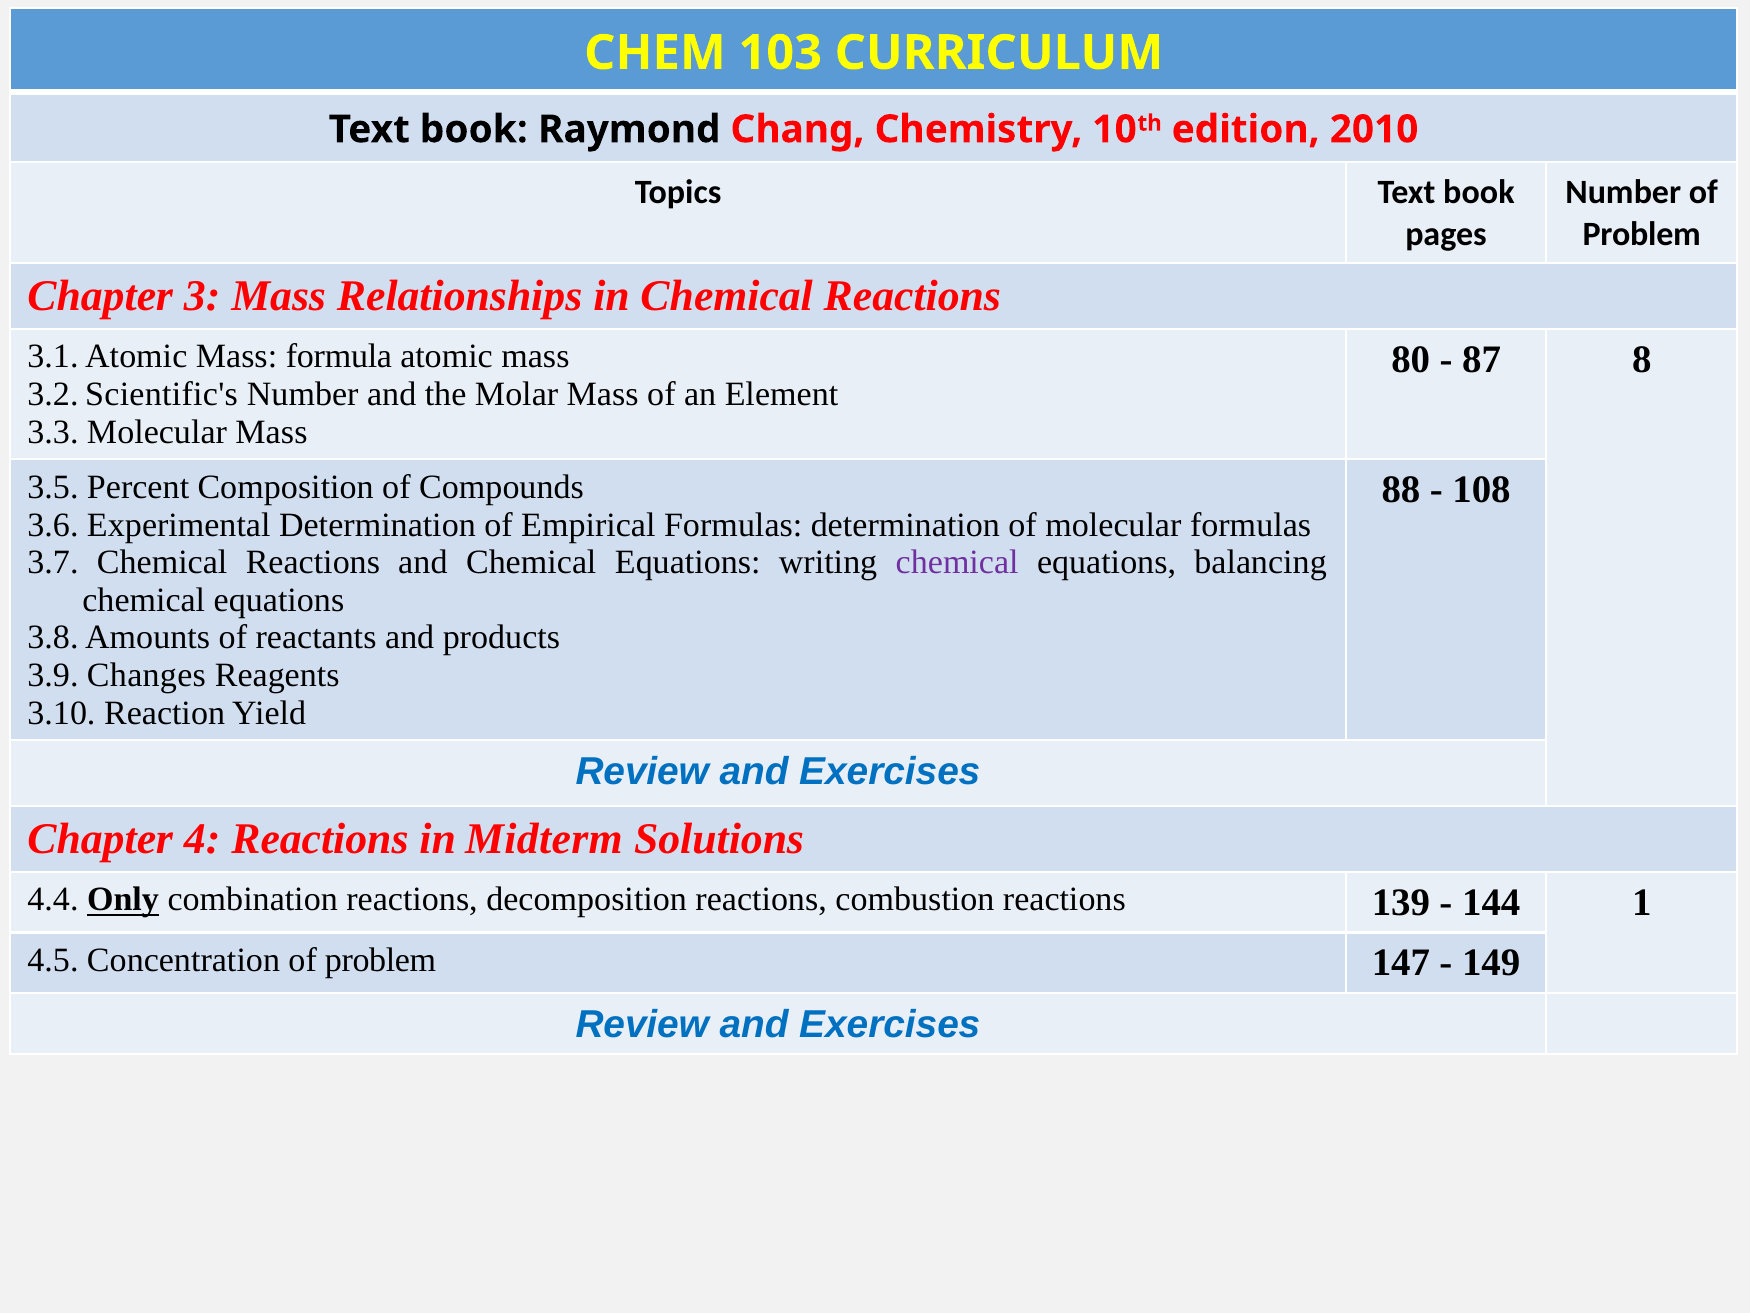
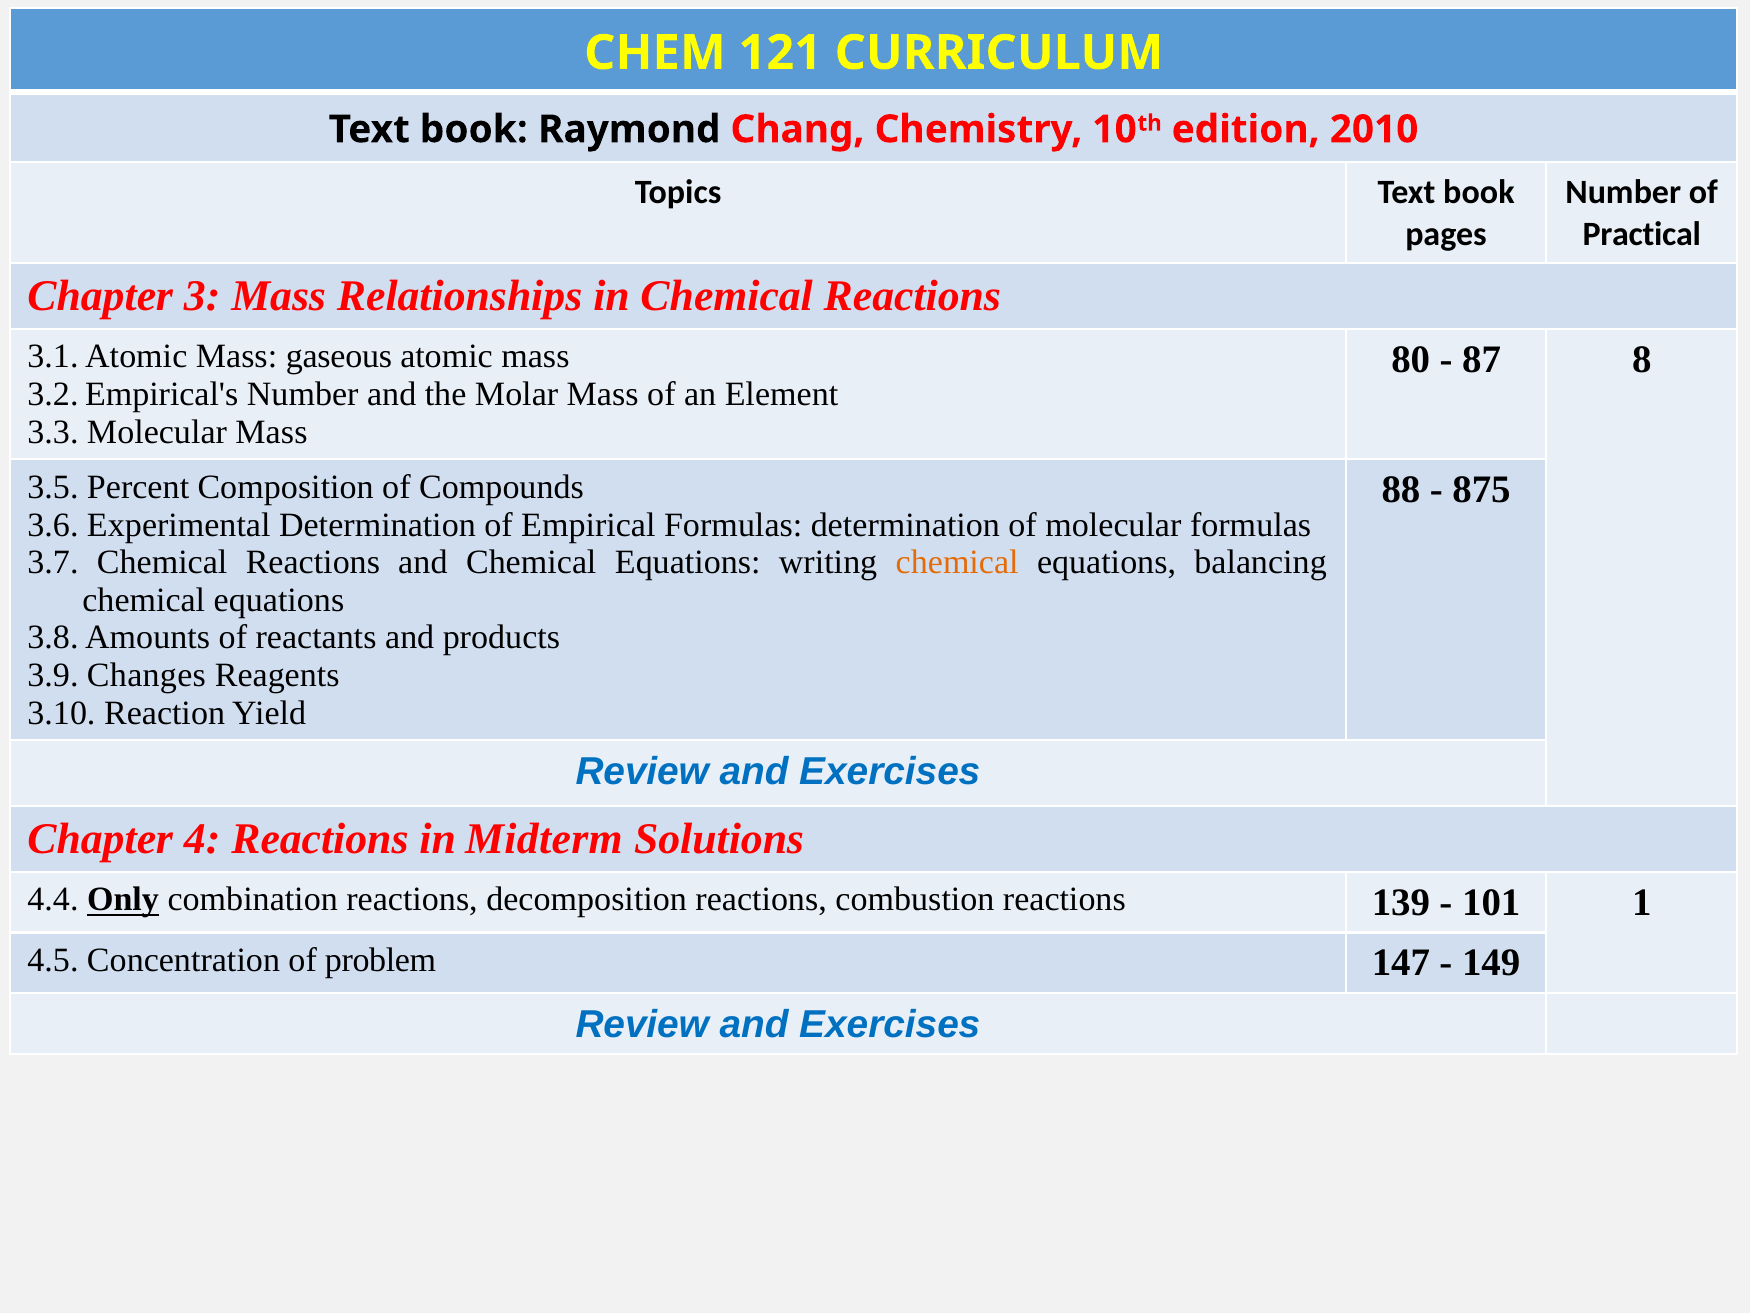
103: 103 -> 121 (780, 53)
Problem: Problem -> Practical (1642, 234)
formula: formula -> gaseous (339, 357)
Scientific's: Scientific's -> Empirical's (162, 394)
108: 108 -> 875 (1481, 490)
chemical colour: purple -> orange (957, 562)
144: 144 -> 101 (1491, 902)
